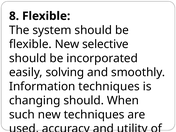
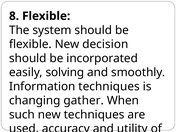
selective: selective -> decision (105, 44)
changing should: should -> gather (84, 101)
